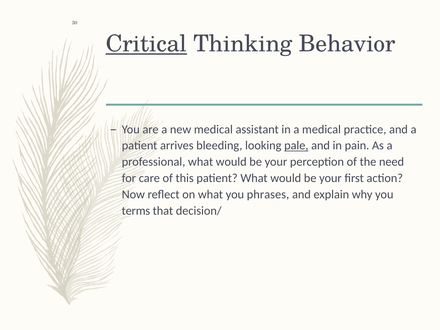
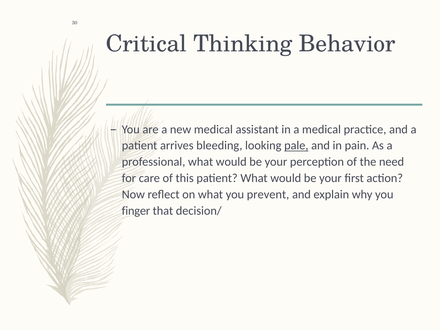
Critical underline: present -> none (146, 44)
phrases: phrases -> prevent (268, 194)
terms: terms -> finger (136, 211)
